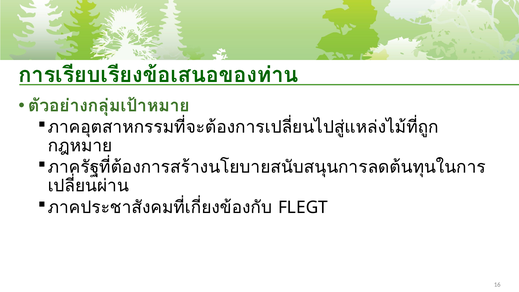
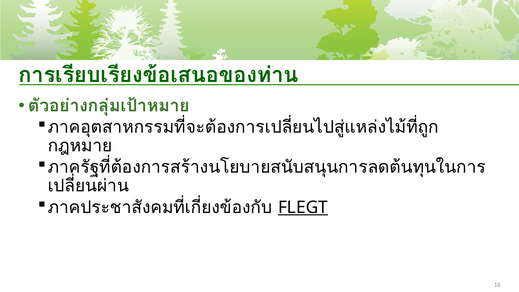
FLEGT underline: none -> present (303, 207)
